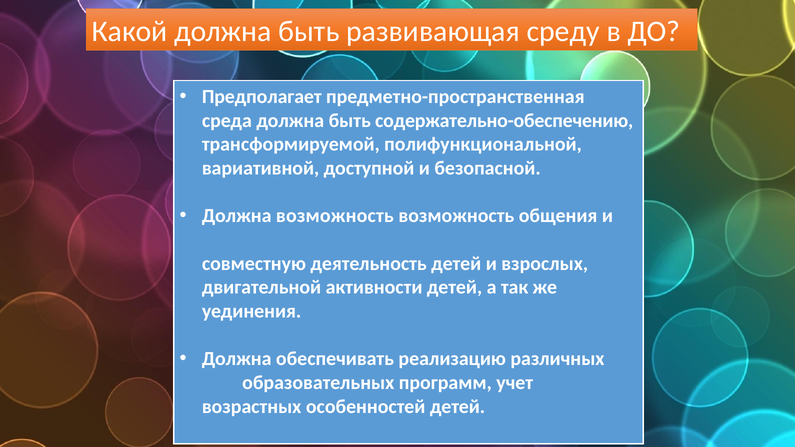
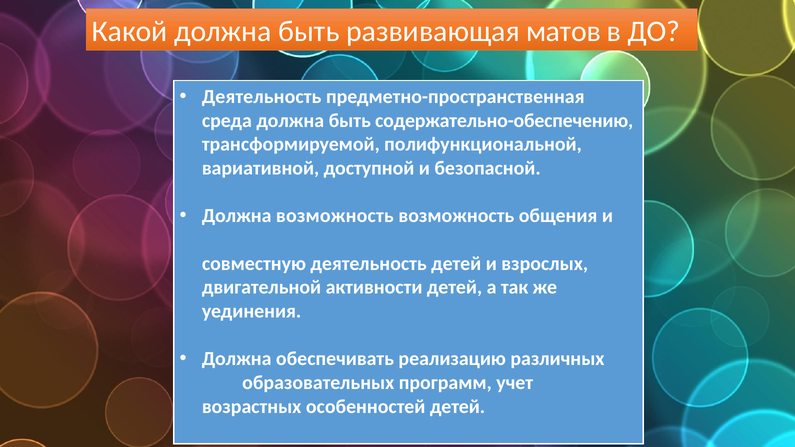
среду: среду -> матов (563, 31)
Предполагает: Предполагает -> Деятельность (262, 97)
